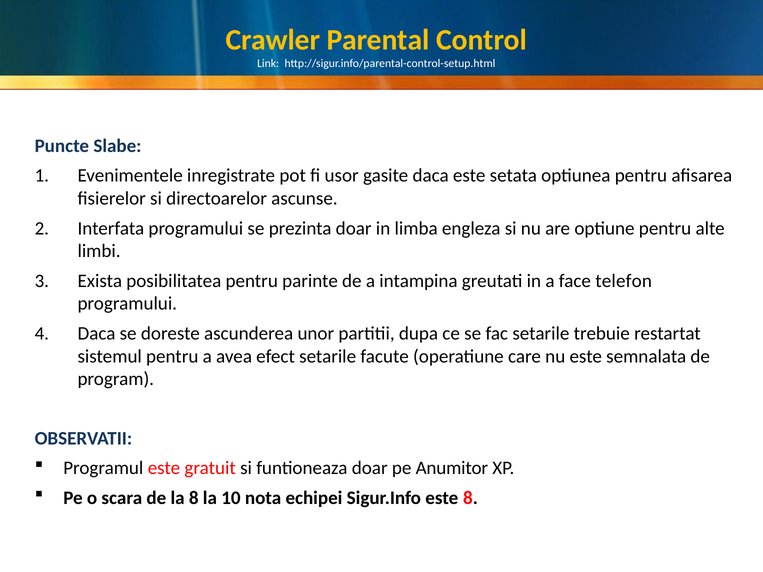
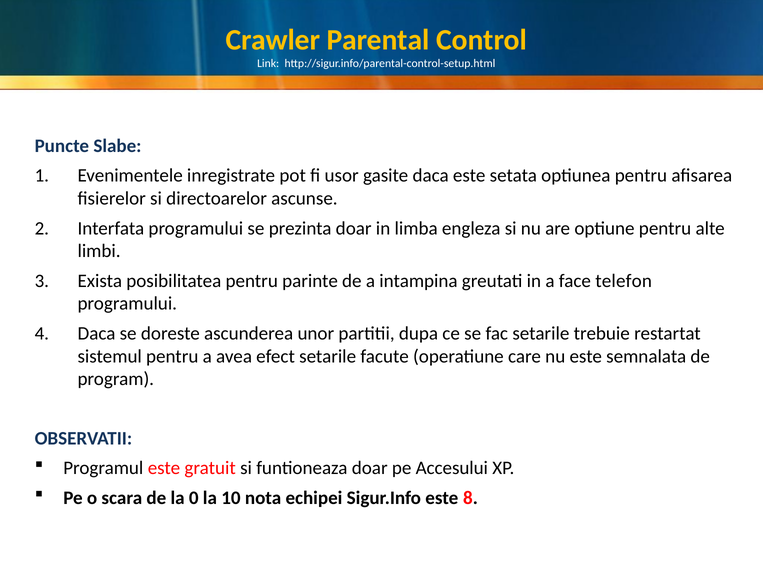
Anumitor: Anumitor -> Accesului (452, 468)
la 8: 8 -> 0 (194, 498)
